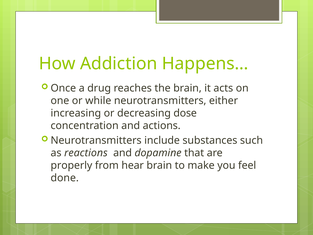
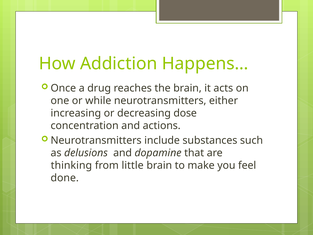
reactions: reactions -> delusions (86, 153)
properly: properly -> thinking (71, 165)
hear: hear -> little (133, 165)
